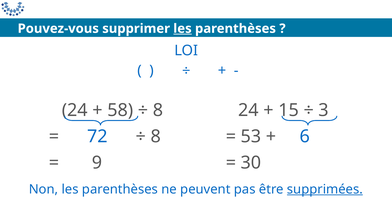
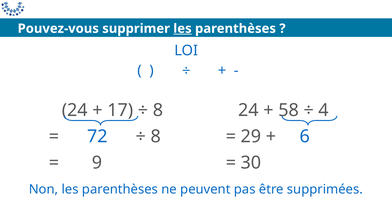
58: 58 -> 17 (120, 110)
15: 15 -> 58 (289, 110)
3: 3 -> 4 (324, 110)
53: 53 -> 29 (251, 137)
supprimées underline: present -> none (325, 190)
